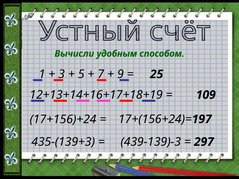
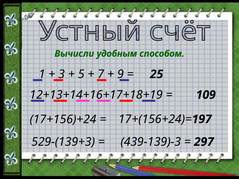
435-(139+3: 435-(139+3 -> 529-(139+3 (63, 142)
